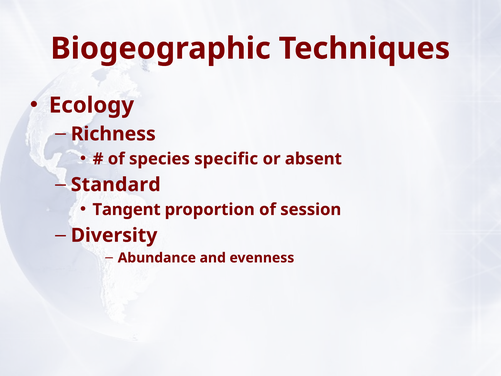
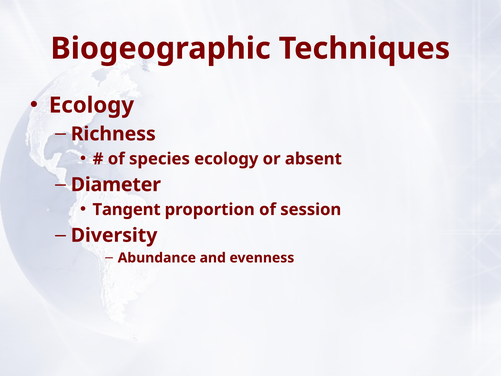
species specific: specific -> ecology (226, 159)
Standard: Standard -> Diameter (116, 185)
